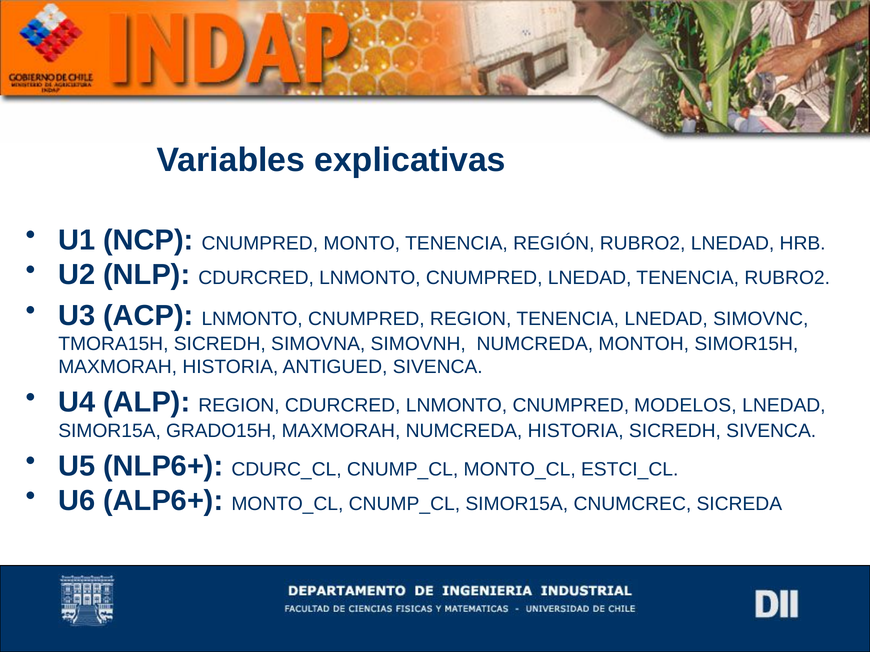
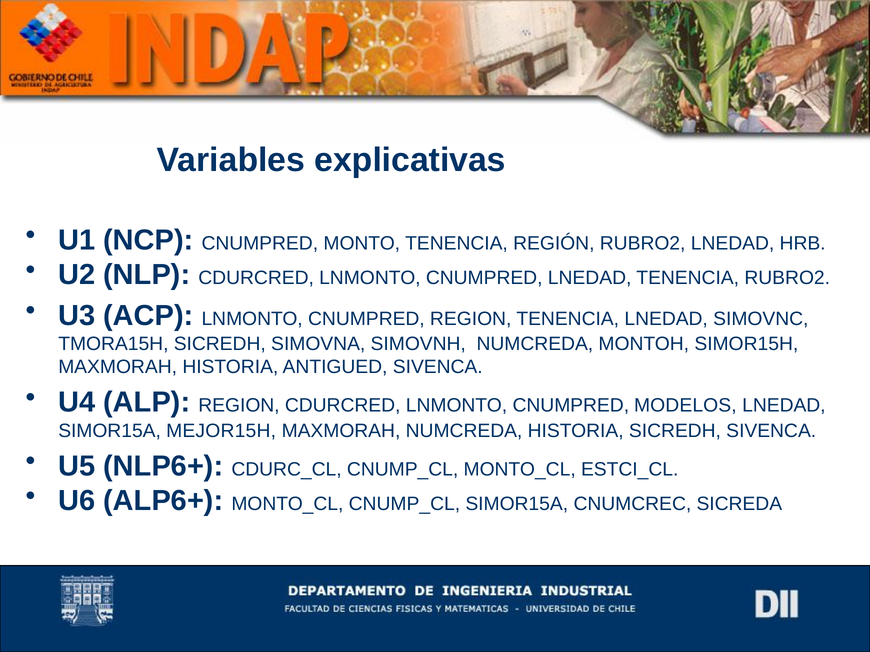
GRADO15H: GRADO15H -> MEJOR15H (221, 431)
